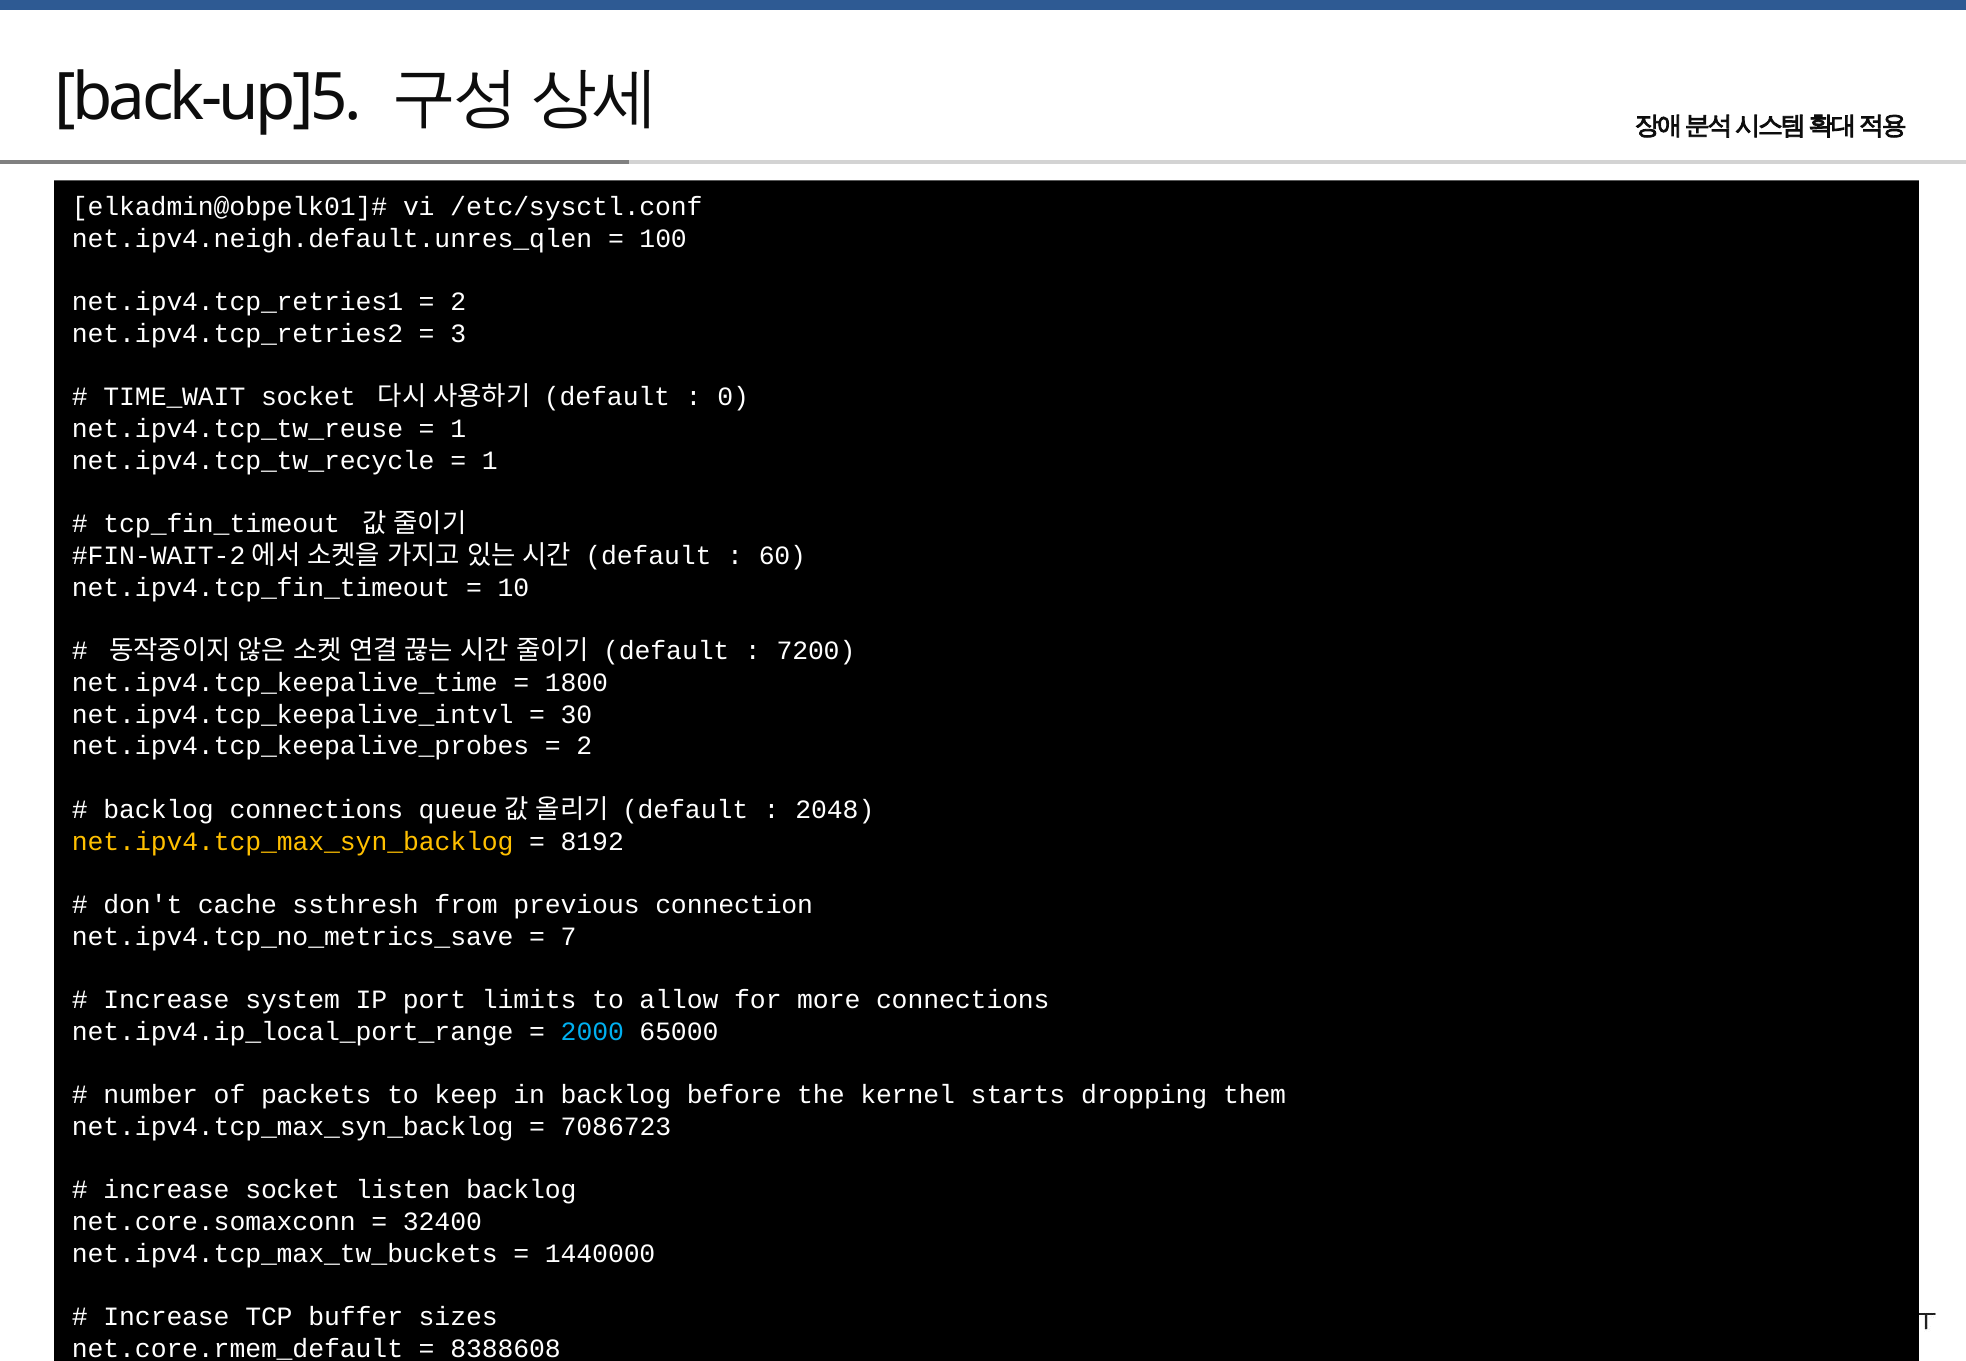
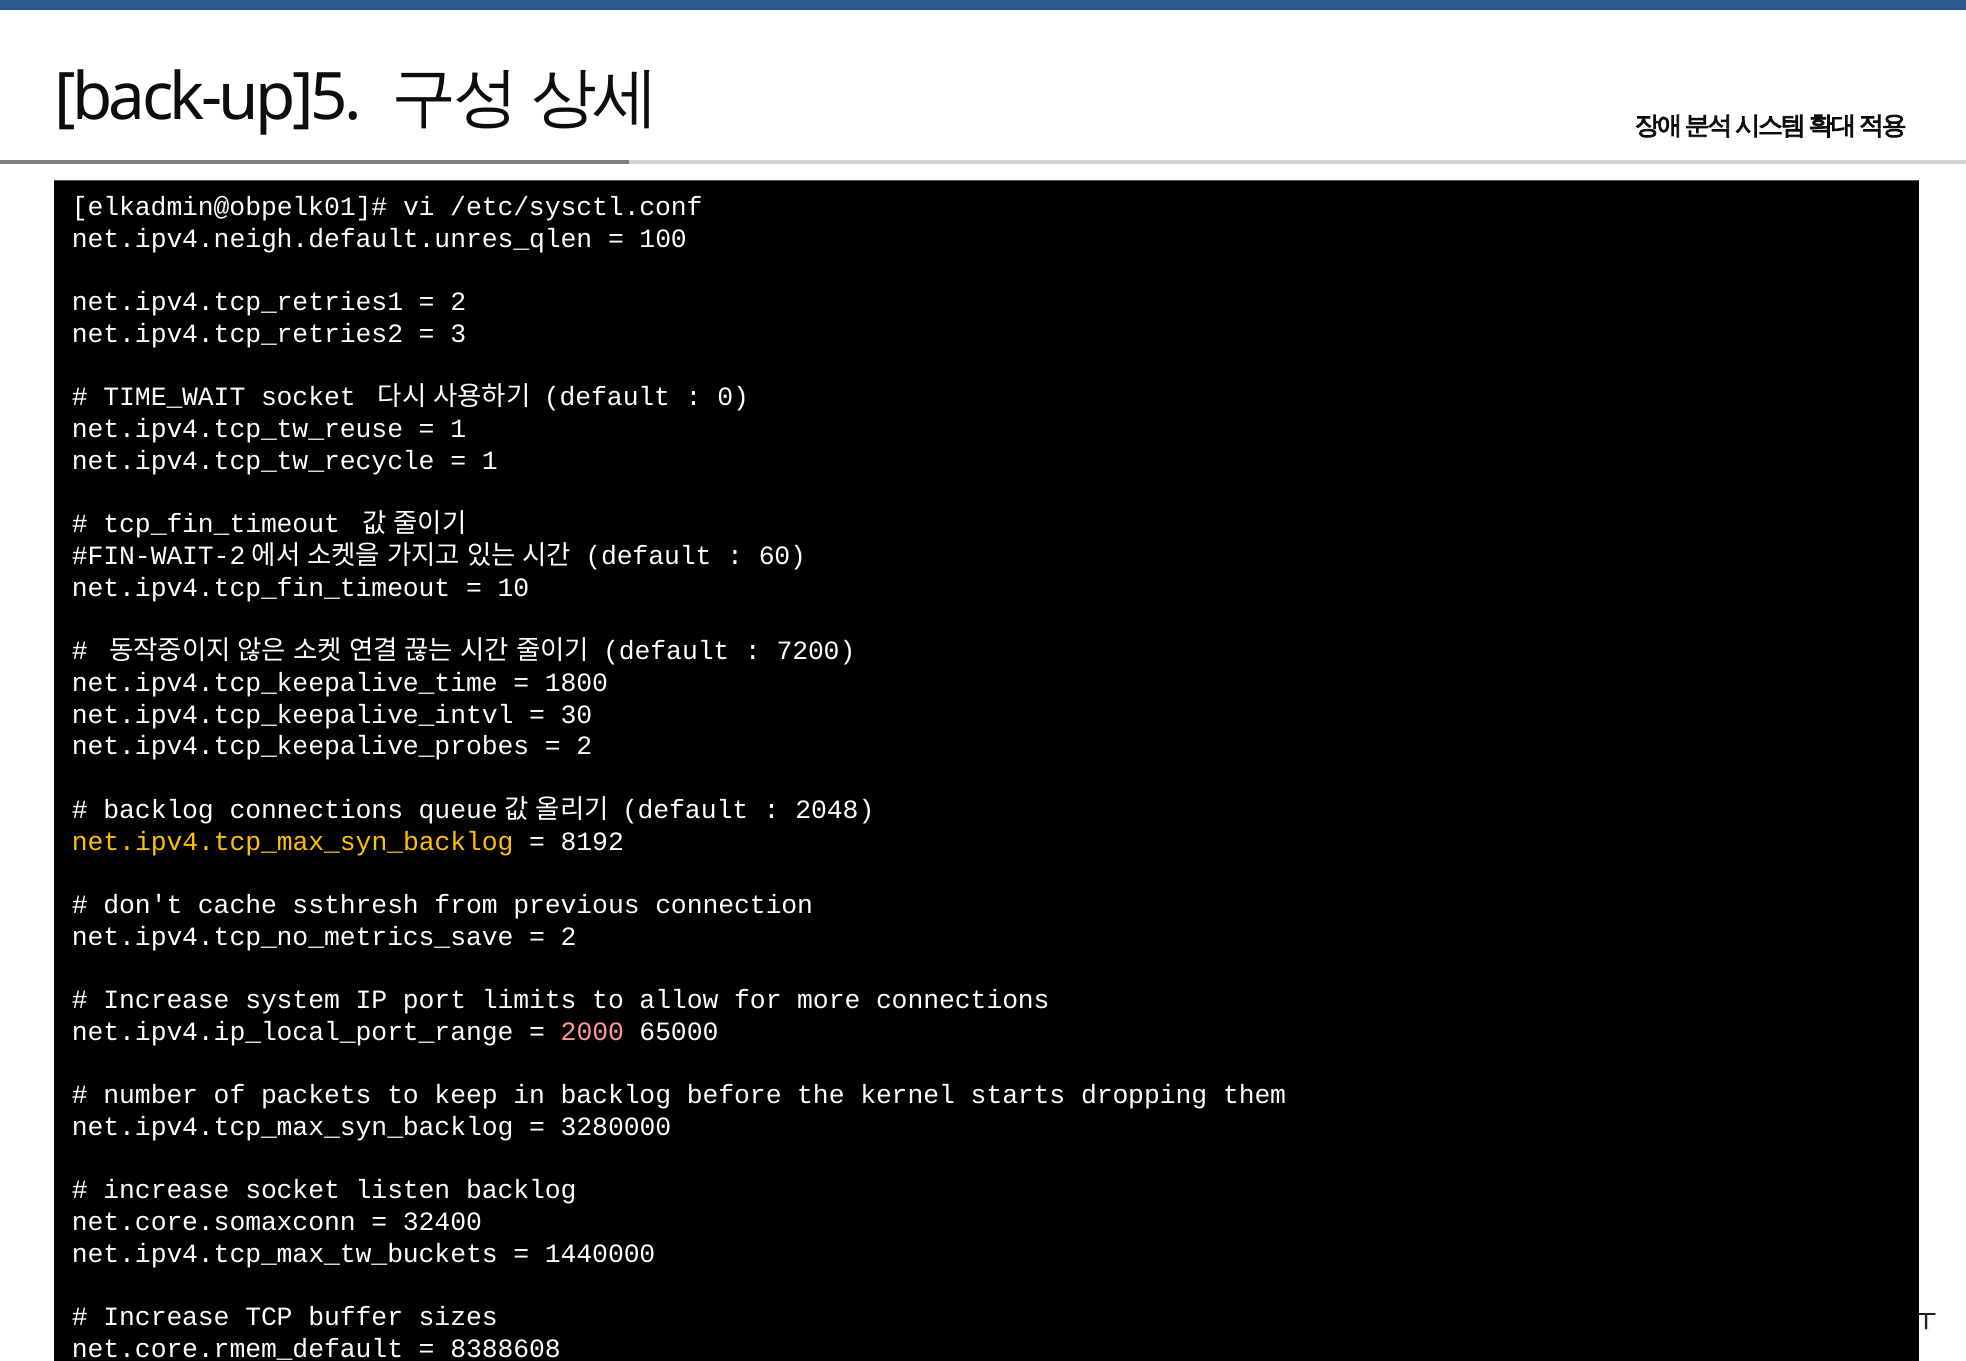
7: 7 -> 2 (569, 937)
2000 colour: light blue -> pink (592, 1032)
7086723: 7086723 -> 3280000 (616, 1127)
